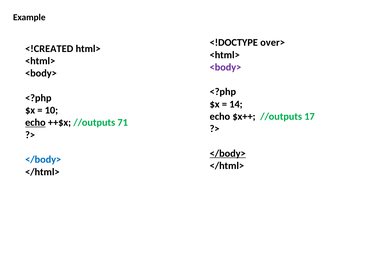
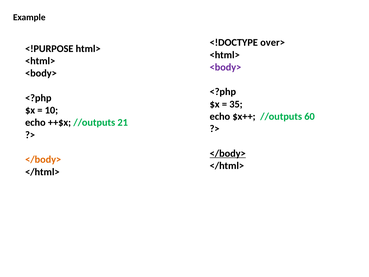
<!CREATED: <!CREATED -> <!PURPOSE (49, 49)
14: 14 -> 35 (236, 104)
17: 17 -> 60 (310, 116)
echo underline: present -> none (35, 122)
71: 71 -> 21 (123, 122)
</body> colour: blue -> orange (43, 159)
